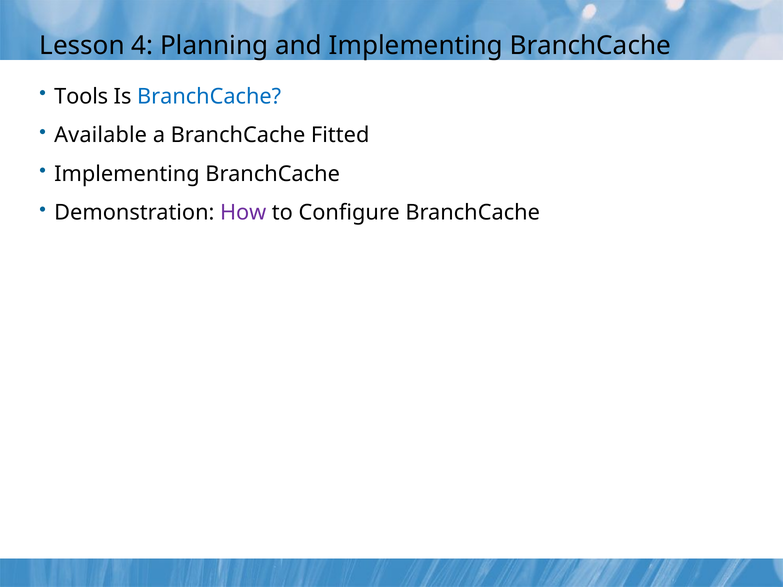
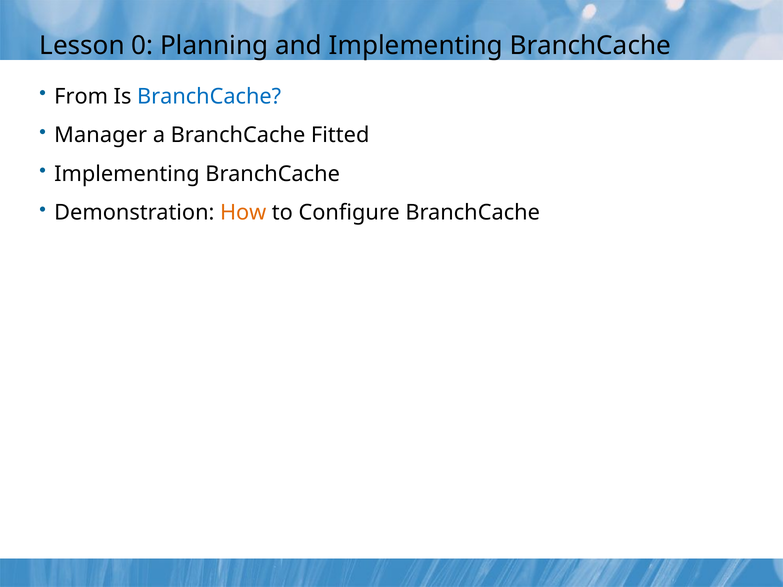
4: 4 -> 0 (142, 46)
Tools: Tools -> From (81, 97)
Available: Available -> Manager (101, 135)
How colour: purple -> orange (243, 213)
